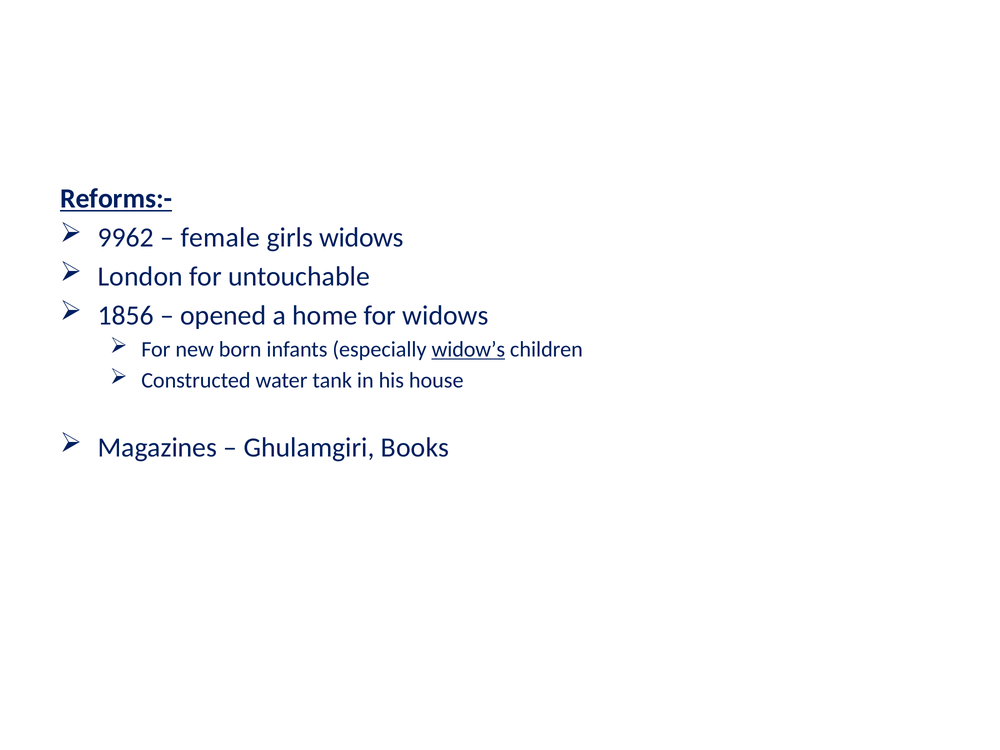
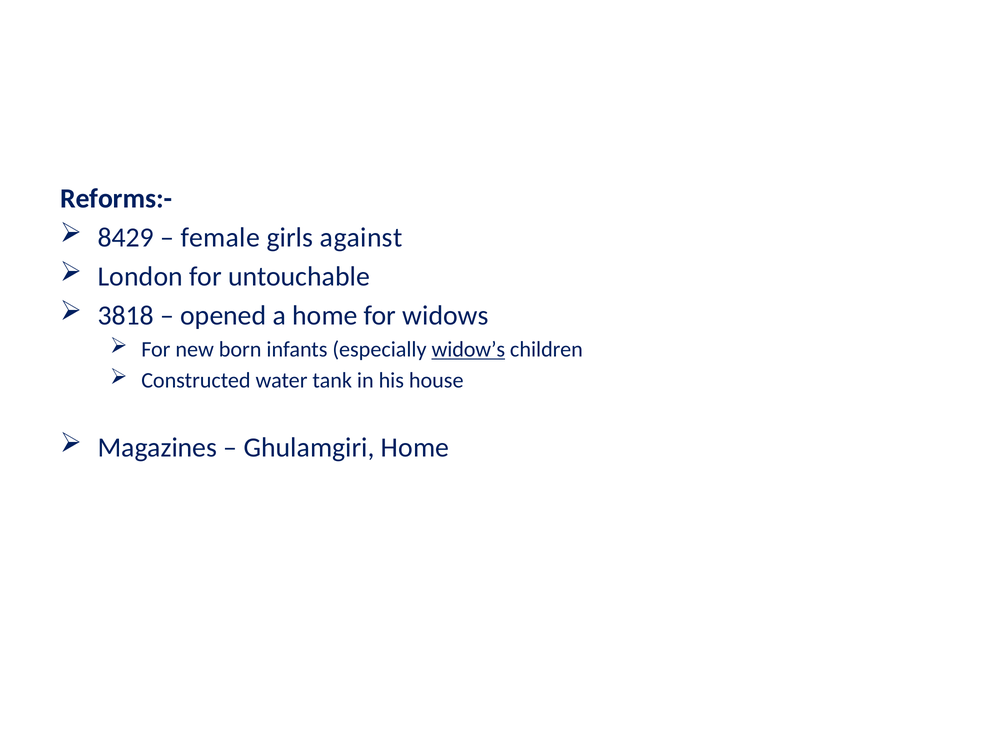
Reforms:- underline: present -> none (116, 199)
9962: 9962 -> 8429 (126, 238)
girls widows: widows -> against (361, 238)
1856: 1856 -> 3818 (126, 315)
Ghulamgiri Books: Books -> Home (415, 448)
